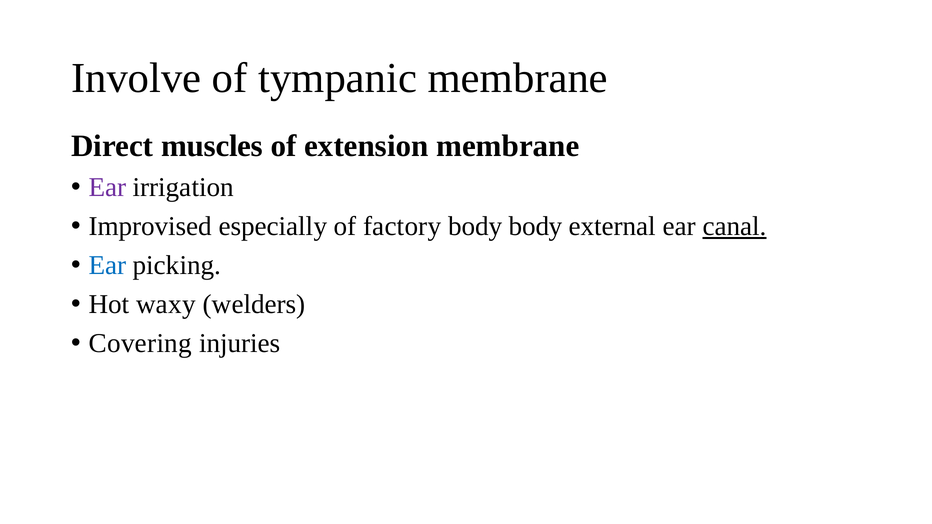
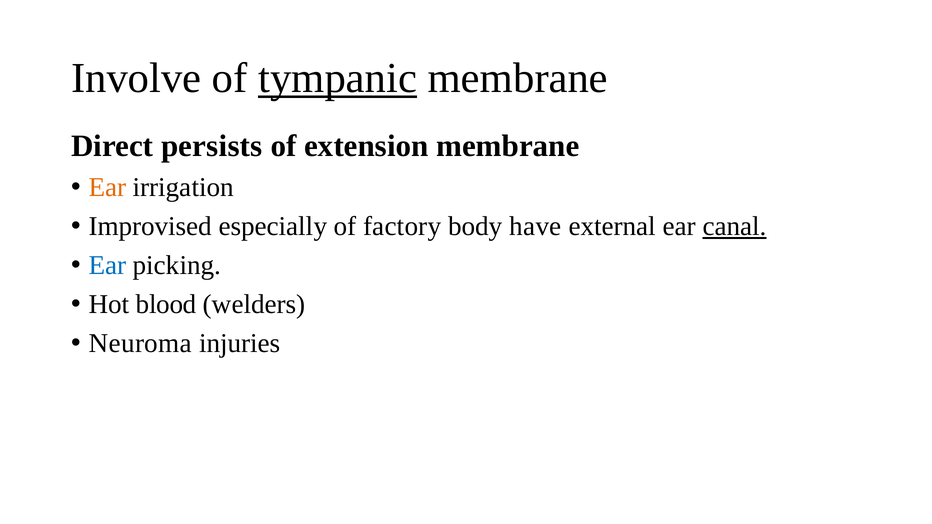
tympanic underline: none -> present (338, 78)
muscles: muscles -> persists (212, 146)
Ear colour: purple -> orange (107, 187)
body body: body -> have (535, 226)
waxy: waxy -> blood (166, 304)
Covering: Covering -> Neuroma (140, 343)
